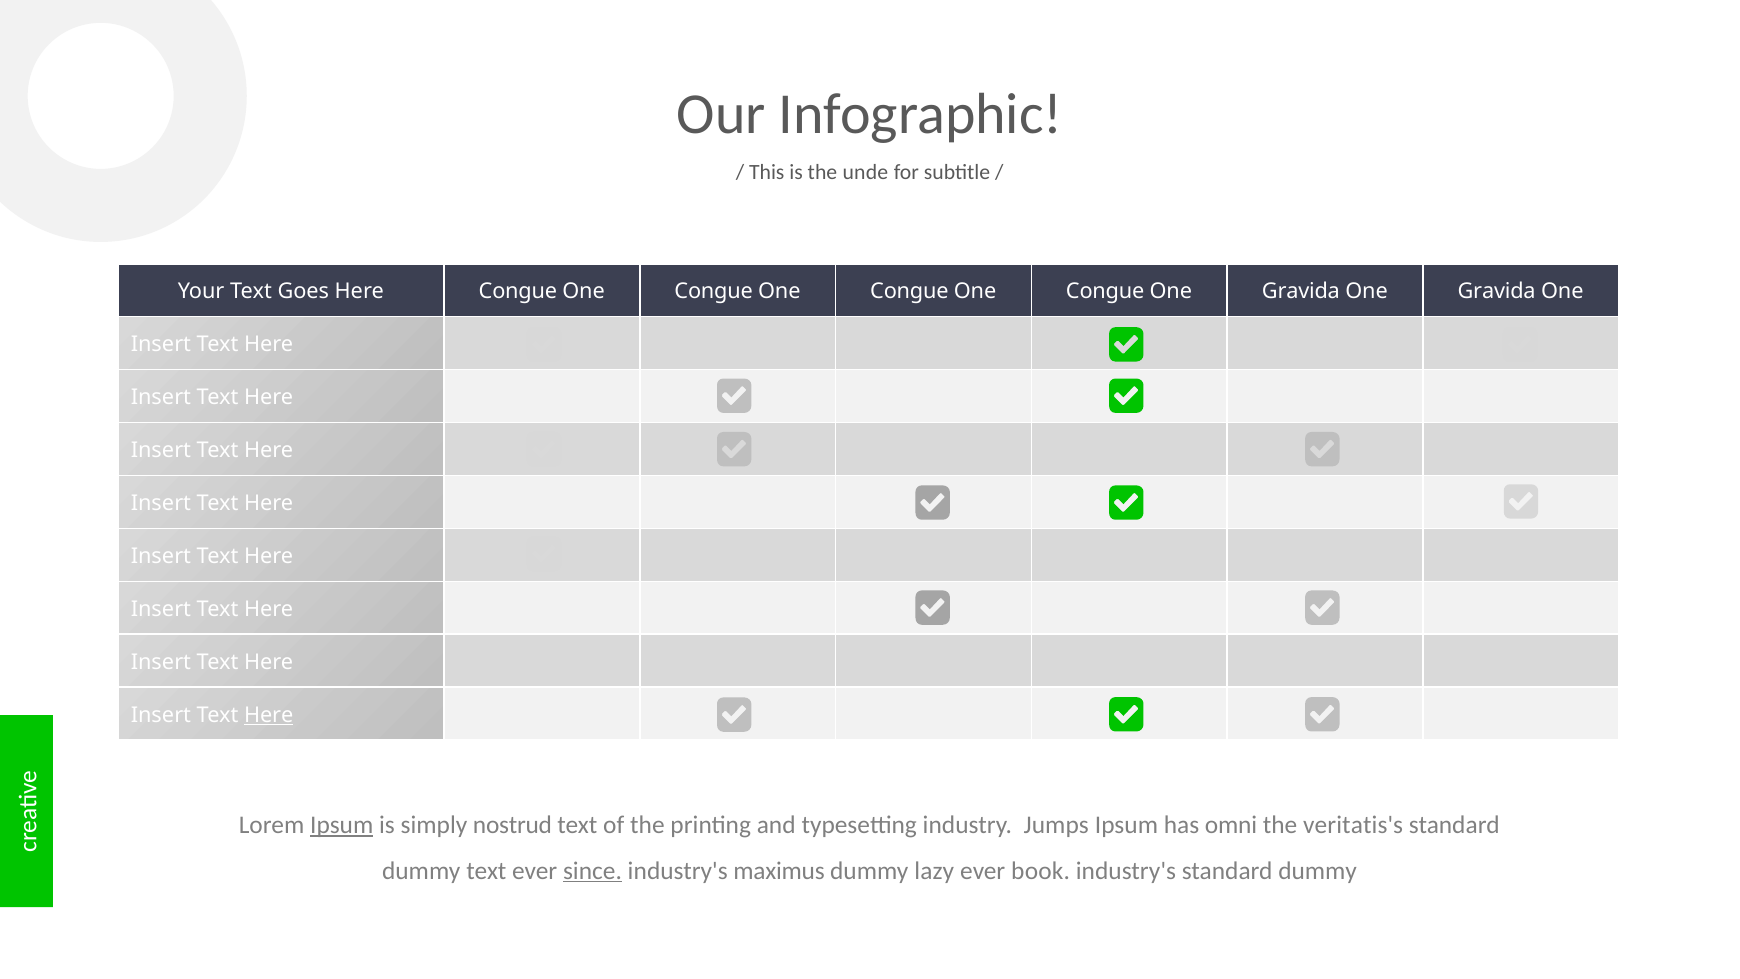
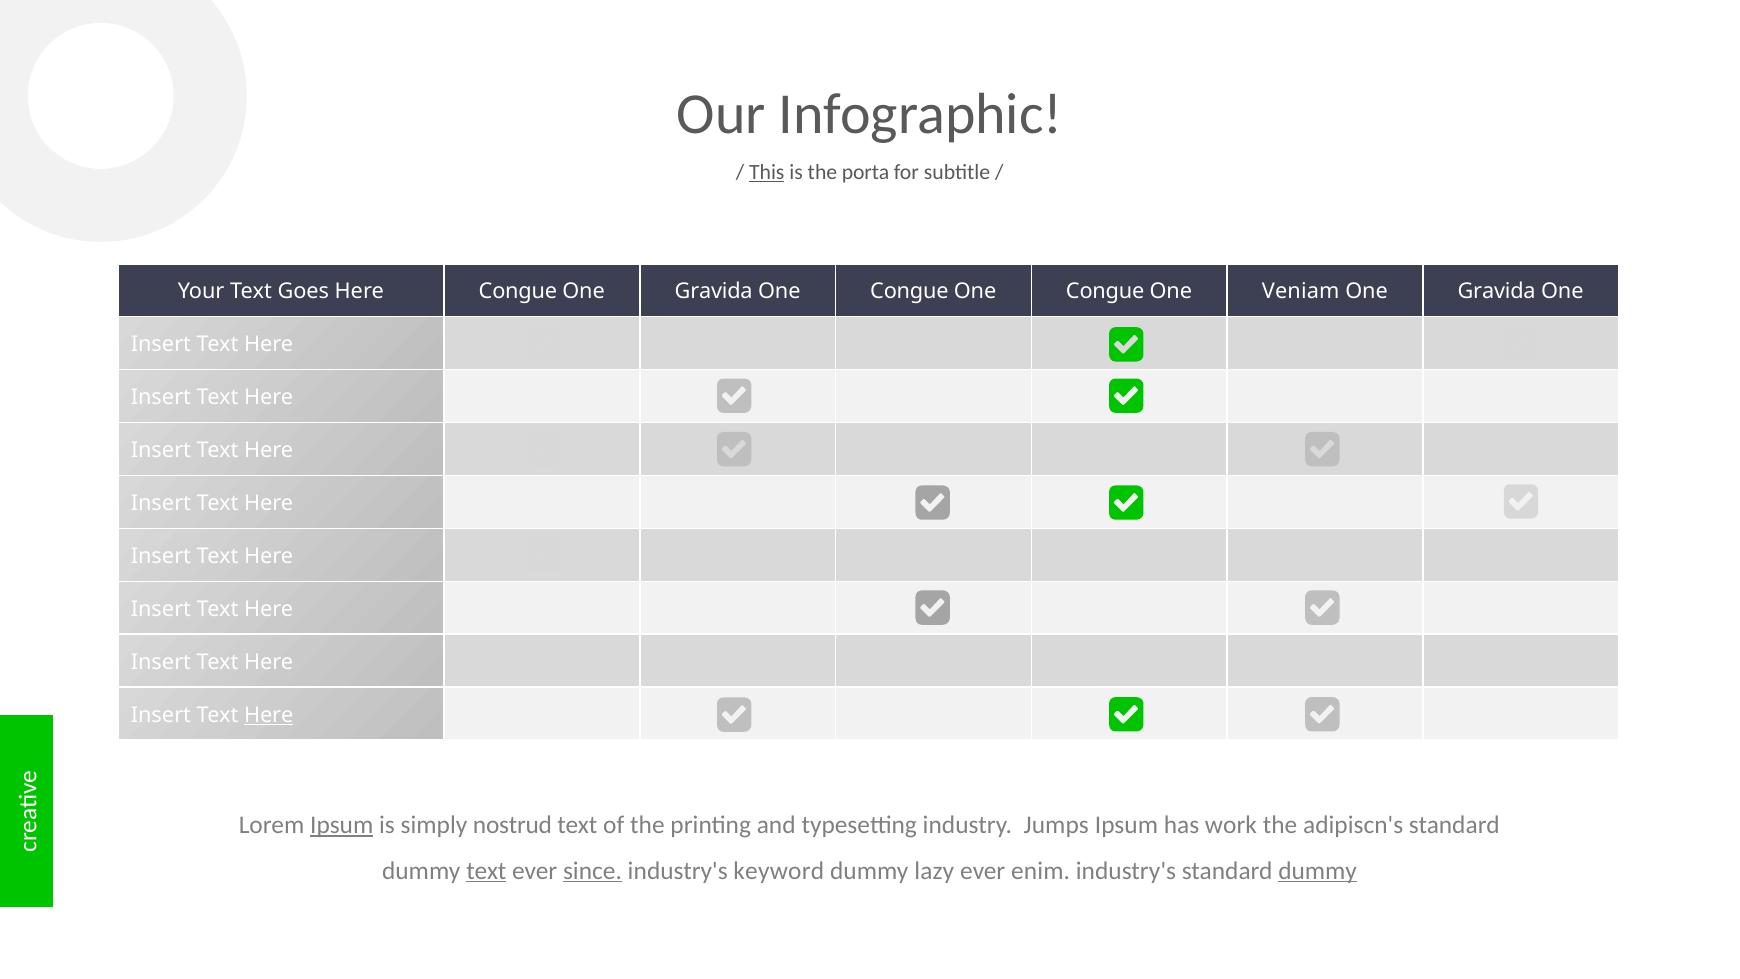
This underline: none -> present (767, 172)
unde: unde -> porta (866, 172)
Congue: Congue -> Gravida (714, 291)
Gravida: Gravida -> Veniam (1301, 291)
omni: omni -> work (1231, 825)
veritatis's: veritatis's -> adipiscn's (1353, 825)
text underline: none -> present (486, 871)
maximus: maximus -> keyword (779, 871)
book: book -> enim (1041, 871)
dummy underline: none -> present (1318, 871)
